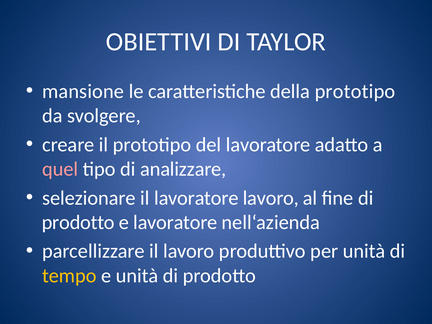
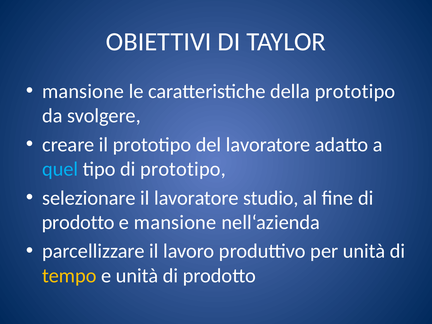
quel colour: pink -> light blue (60, 169)
di analizzare: analizzare -> prototipo (183, 169)
lavoratore lavoro: lavoro -> studio (271, 198)
e lavoratore: lavoratore -> mansione (175, 222)
